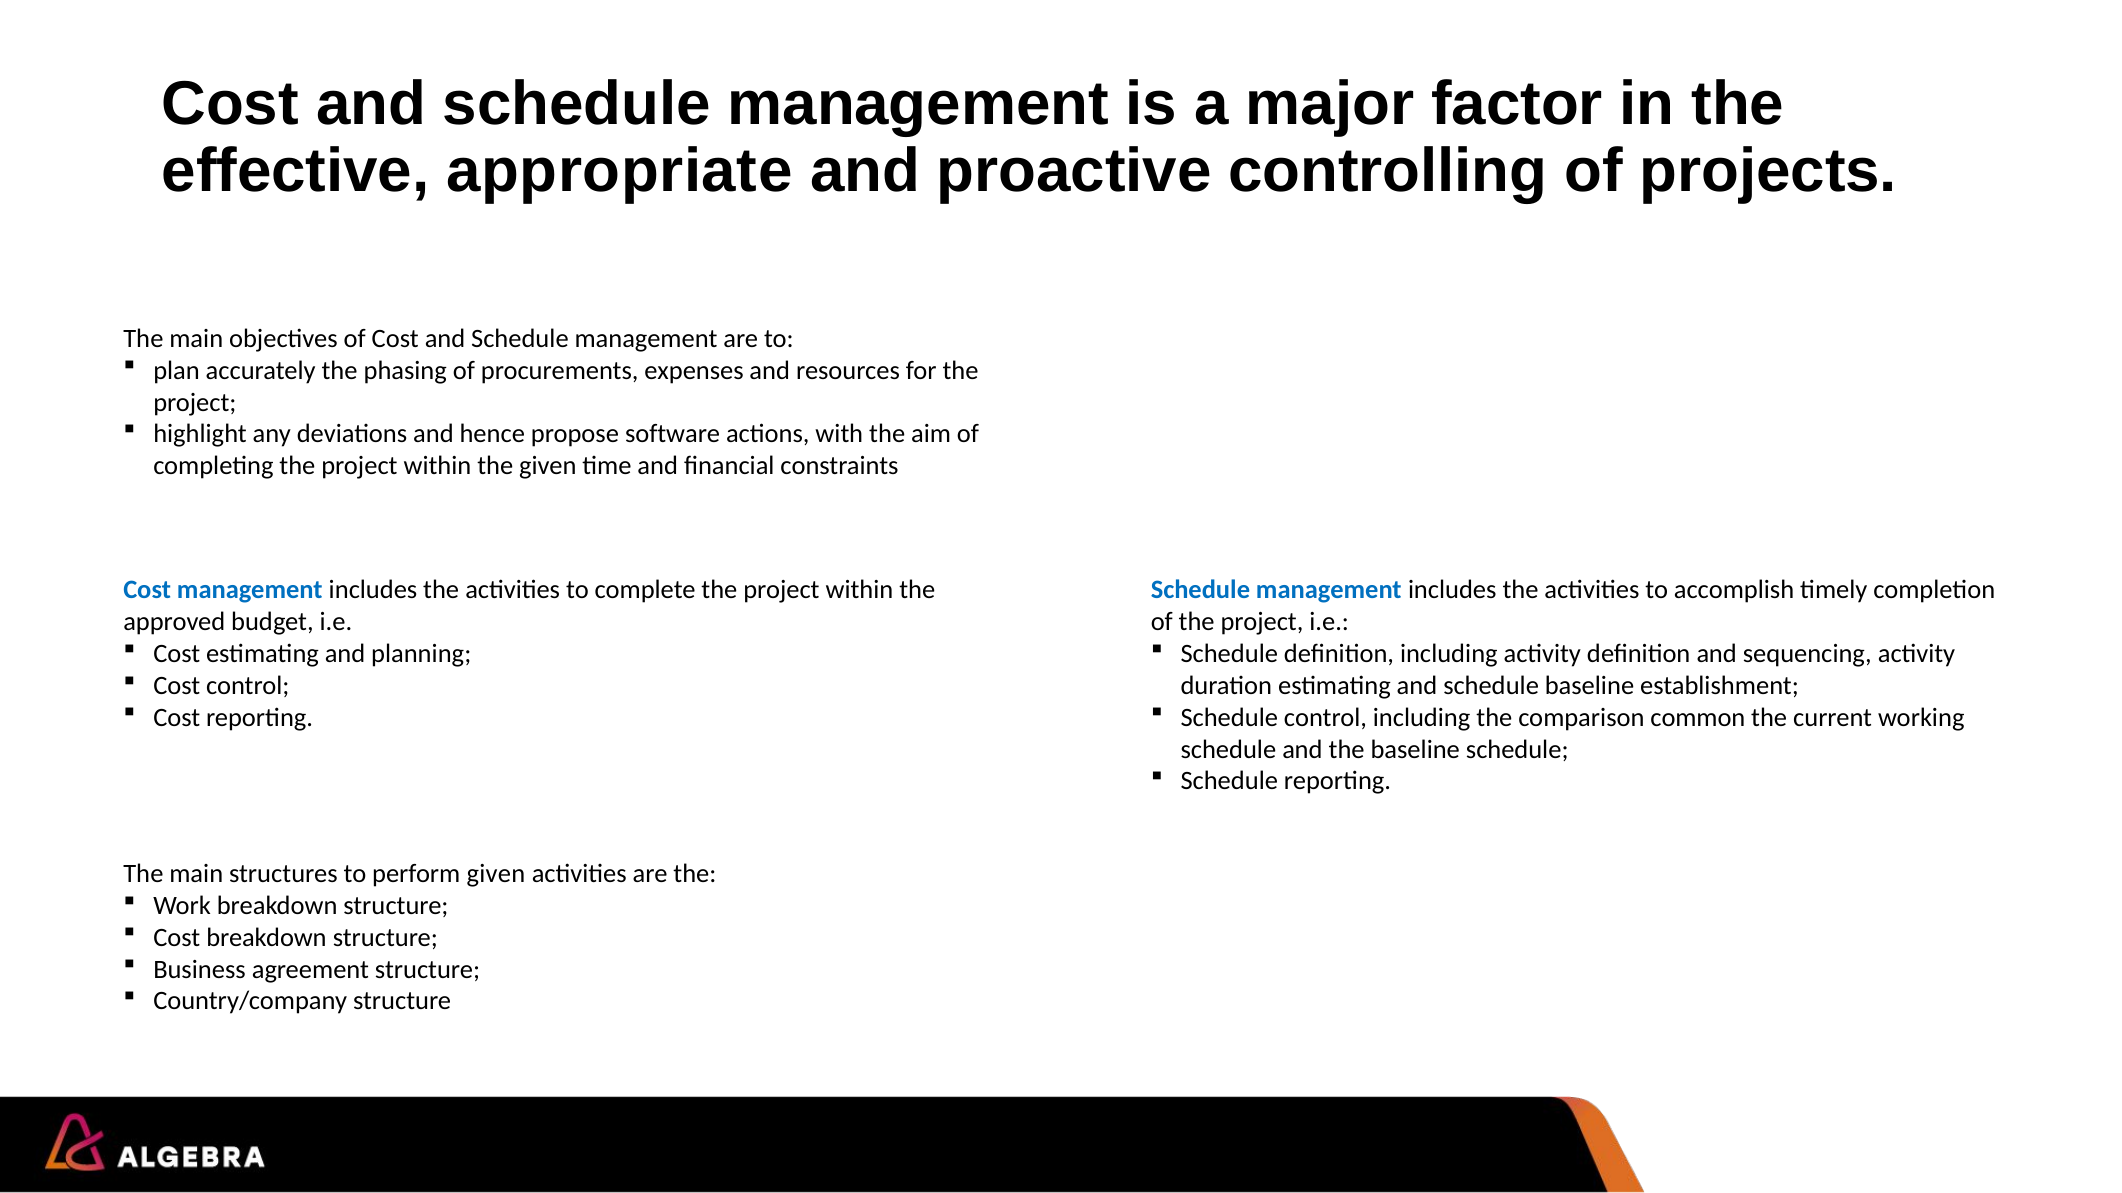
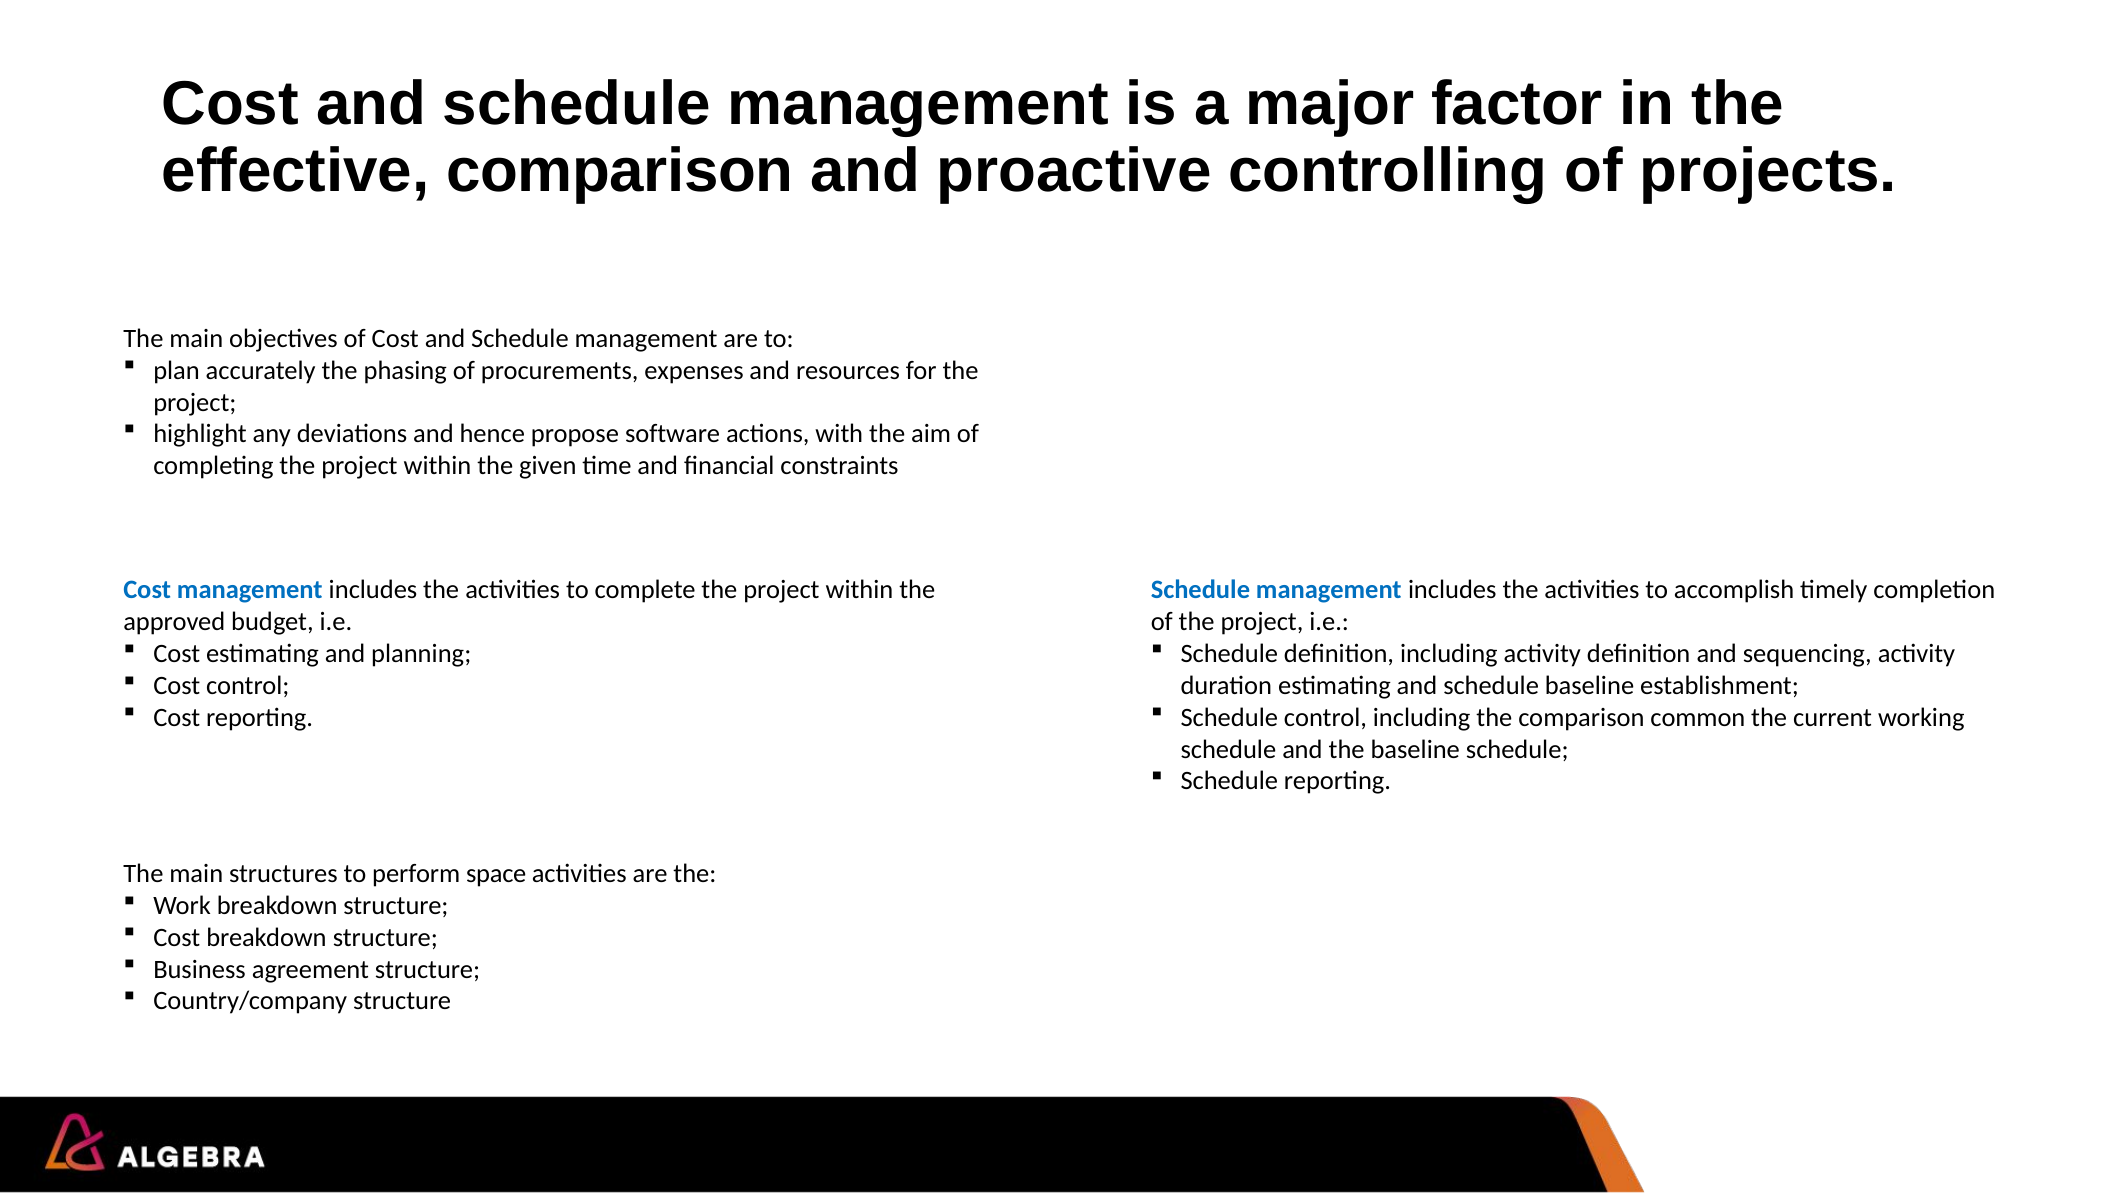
effective appropriate: appropriate -> comparison (620, 171)
perform given: given -> space (496, 874)
